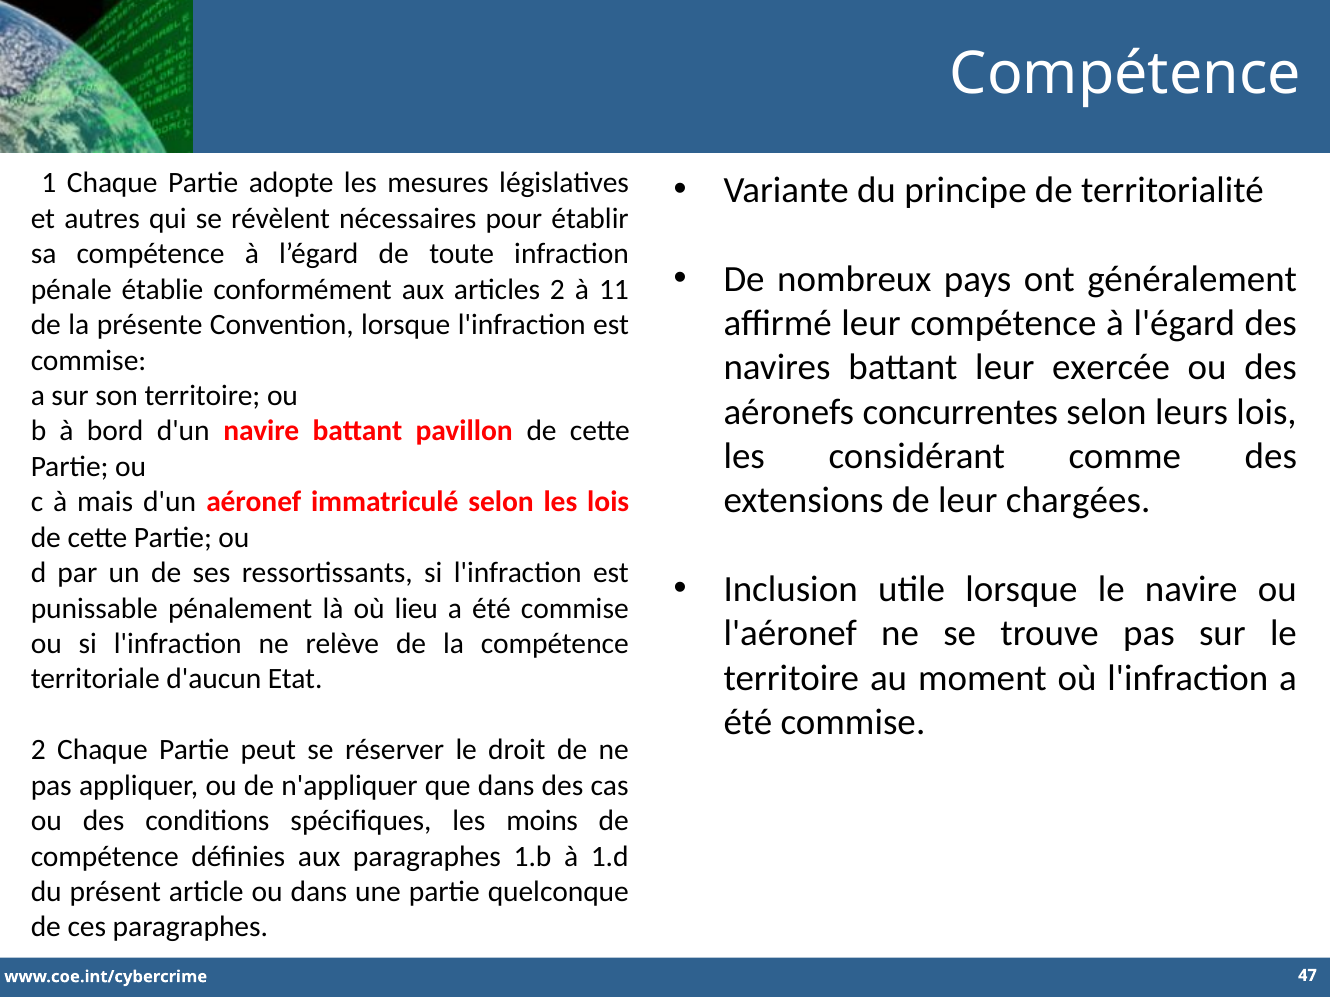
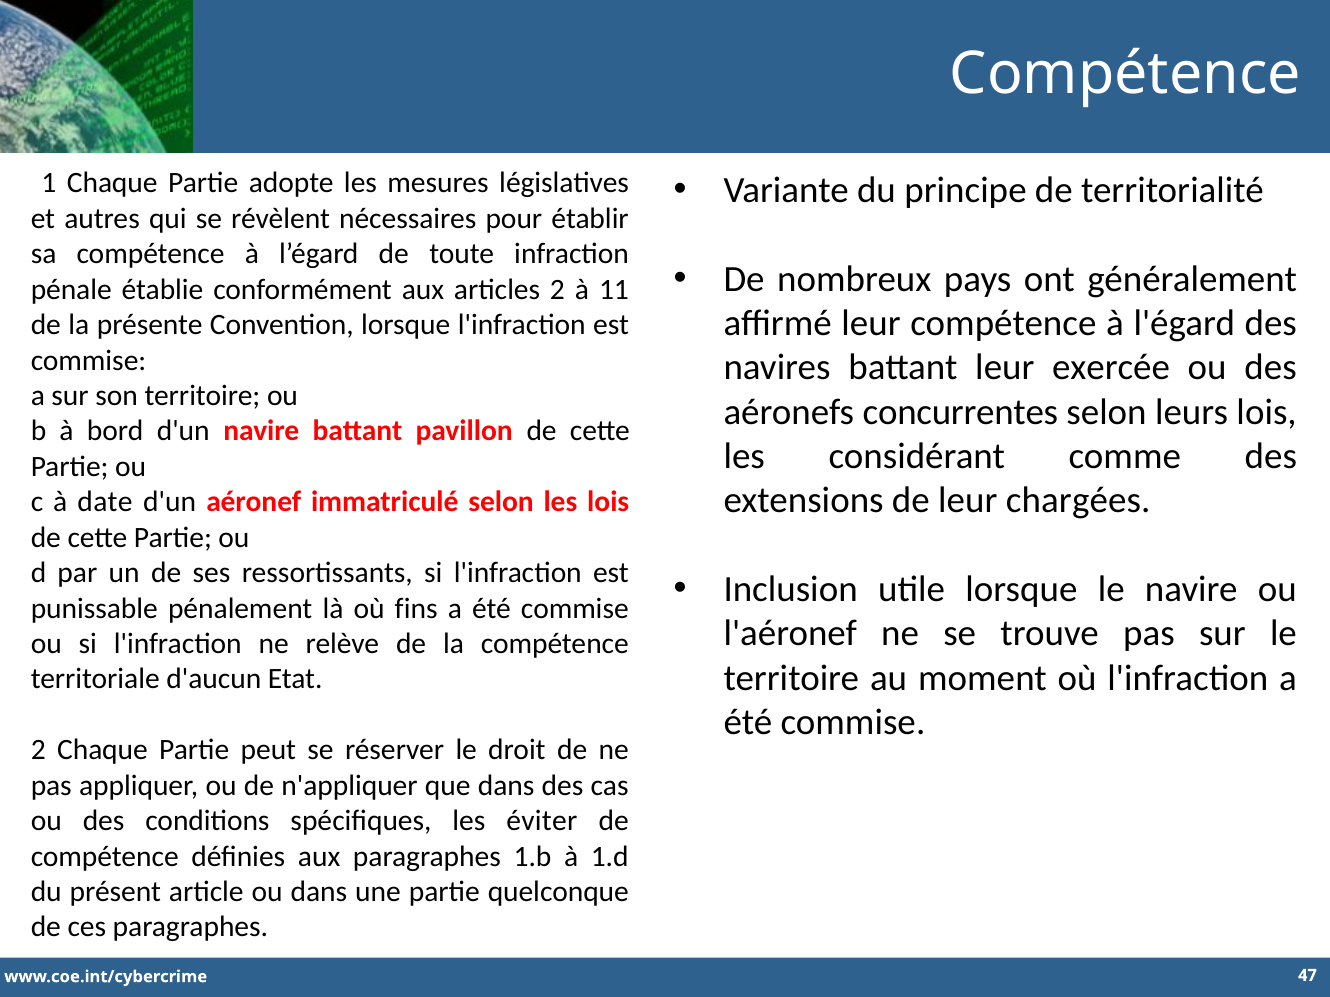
mais: mais -> date (105, 502)
lieu: lieu -> fins (416, 609)
moins: moins -> éviter (542, 821)
